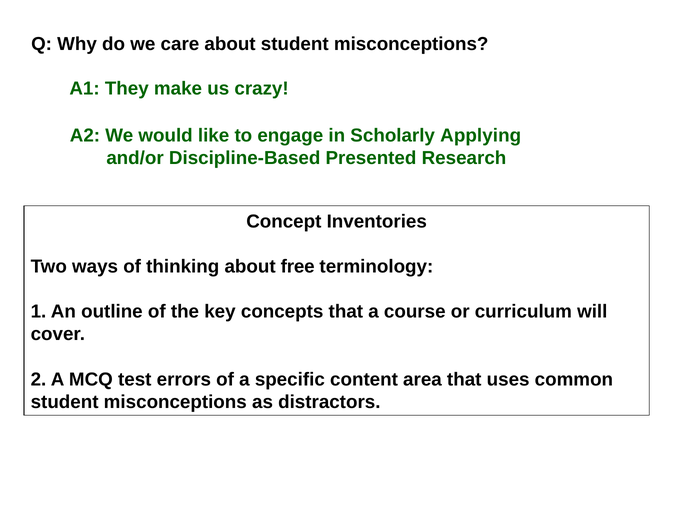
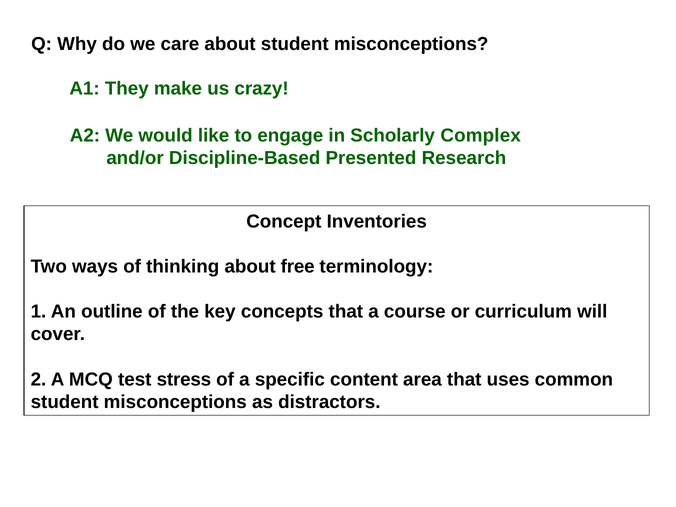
Applying: Applying -> Complex (481, 135)
errors: errors -> stress (184, 379)
